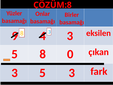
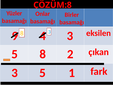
0: 0 -> 2 (70, 54)
5 3: 3 -> 1 (72, 73)
